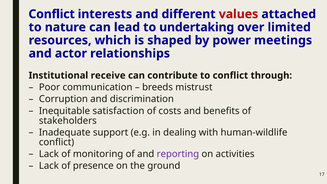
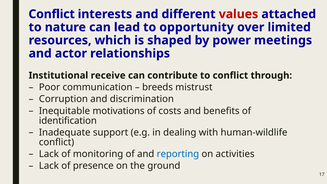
undertaking: undertaking -> opportunity (197, 27)
satisfaction: satisfaction -> motivations (119, 111)
stakeholders: stakeholders -> identification (68, 121)
reporting colour: purple -> blue (178, 154)
